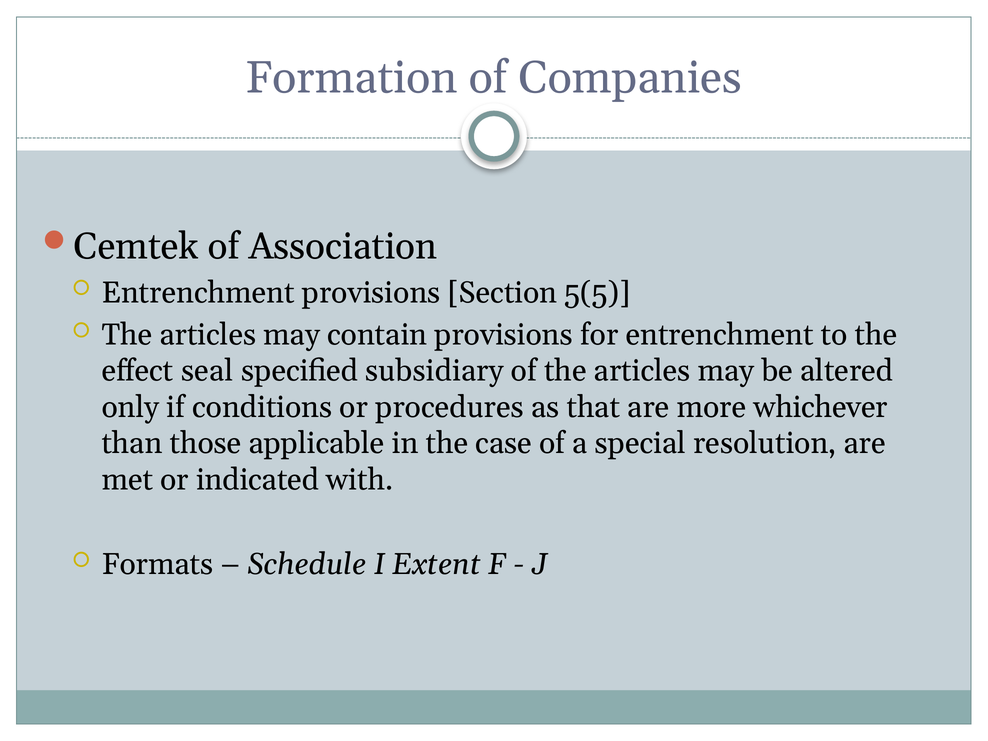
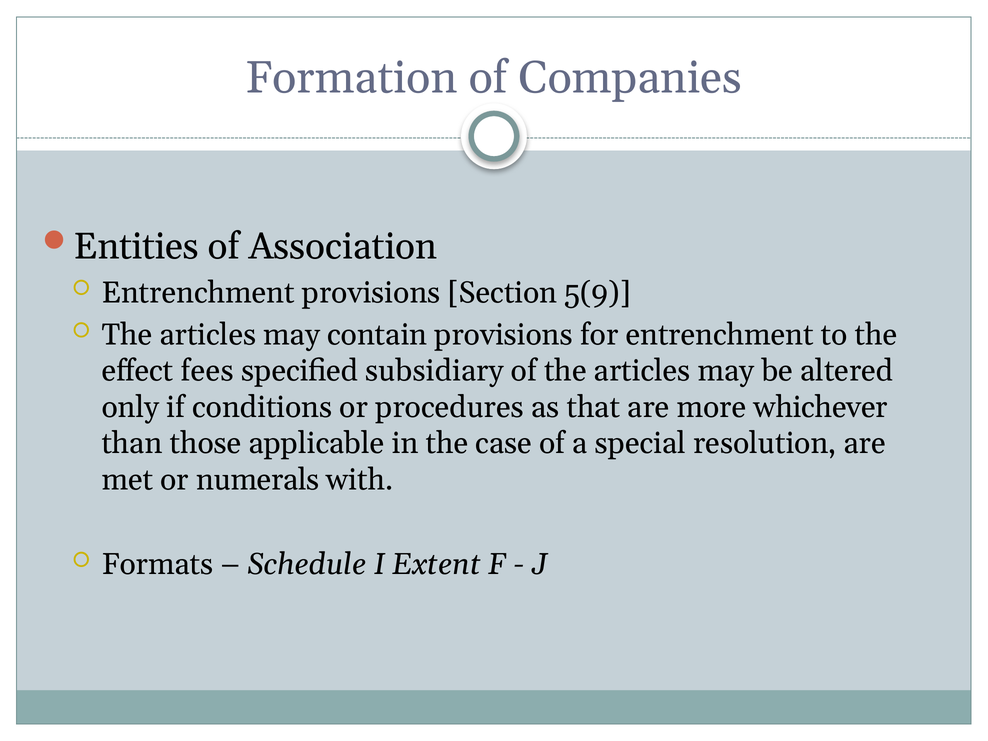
Cemtek: Cemtek -> Entities (136, 247)
5(5: 5(5 -> 5(9 (598, 293)
seal: seal -> fees (207, 371)
indicated: indicated -> numerals (258, 480)
